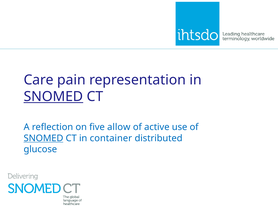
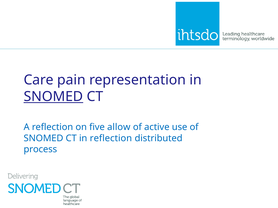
SNOMED underline: present -> none (43, 139)
in container: container -> reflection (111, 139)
glucose: glucose -> process (40, 150)
